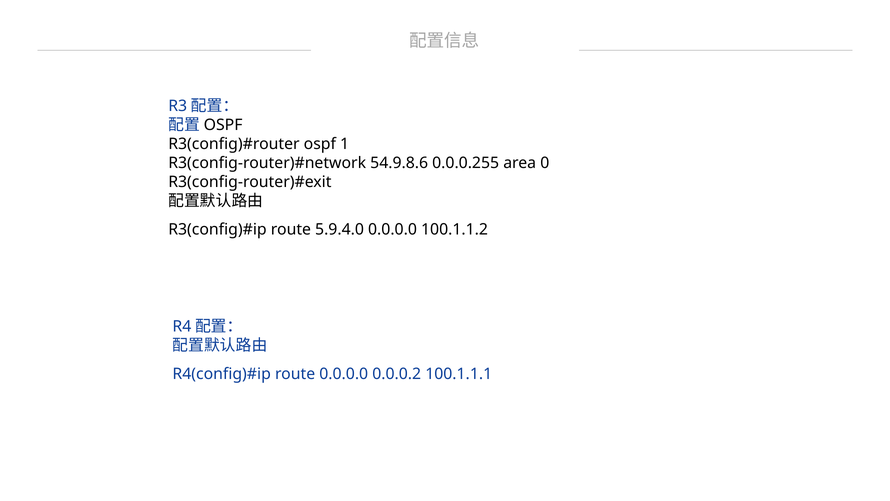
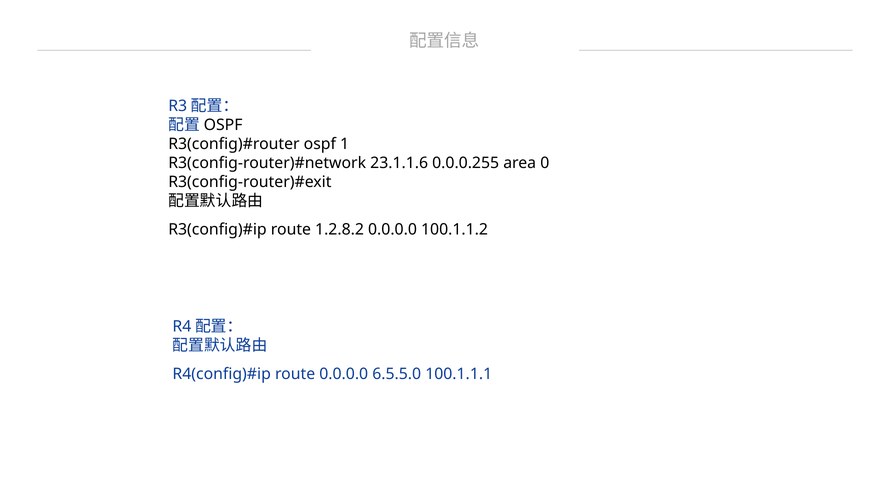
54.9.8.6: 54.9.8.6 -> 23.1.1.6 (399, 163)
5.9.4.0: 5.9.4.0 -> 1.2.8.2 (340, 229)
0.0.0.2: 0.0.0.2 -> 6.5.5.0 (397, 374)
